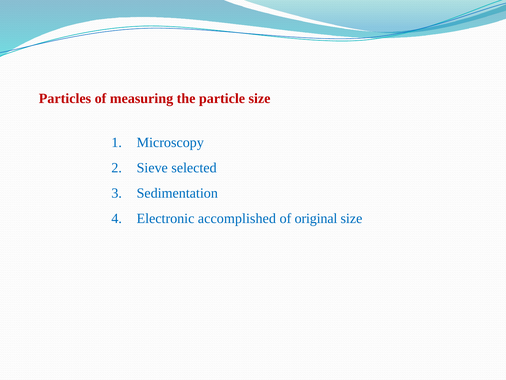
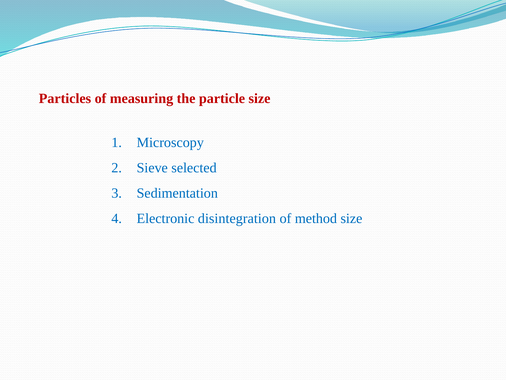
accomplished: accomplished -> disintegration (237, 218)
original: original -> method (316, 218)
